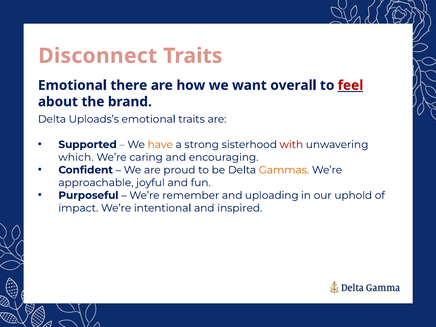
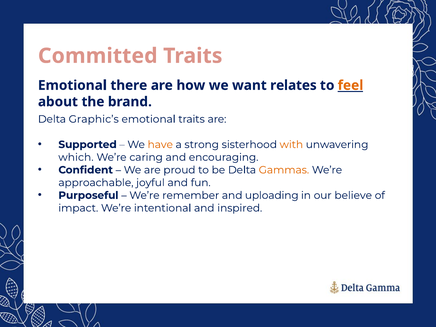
Disconnect: Disconnect -> Committed (98, 56)
overall: overall -> relates (293, 85)
feel colour: red -> orange (350, 85)
Uploads’s: Uploads’s -> Graphic’s (94, 119)
with colour: red -> orange (291, 145)
uphold: uphold -> believe (353, 195)
